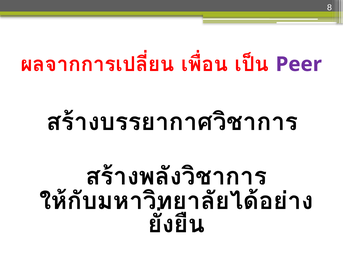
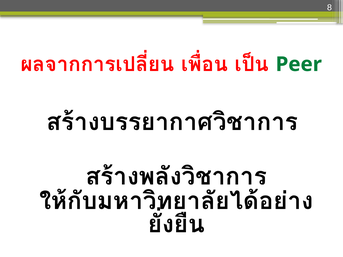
Peer colour: purple -> green (299, 64)
